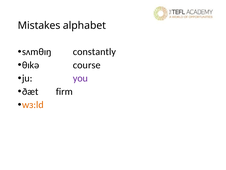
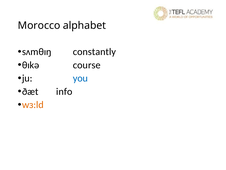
Mistakes: Mistakes -> Morocco (39, 25)
you colour: purple -> blue (80, 78)
firm: firm -> info (64, 91)
